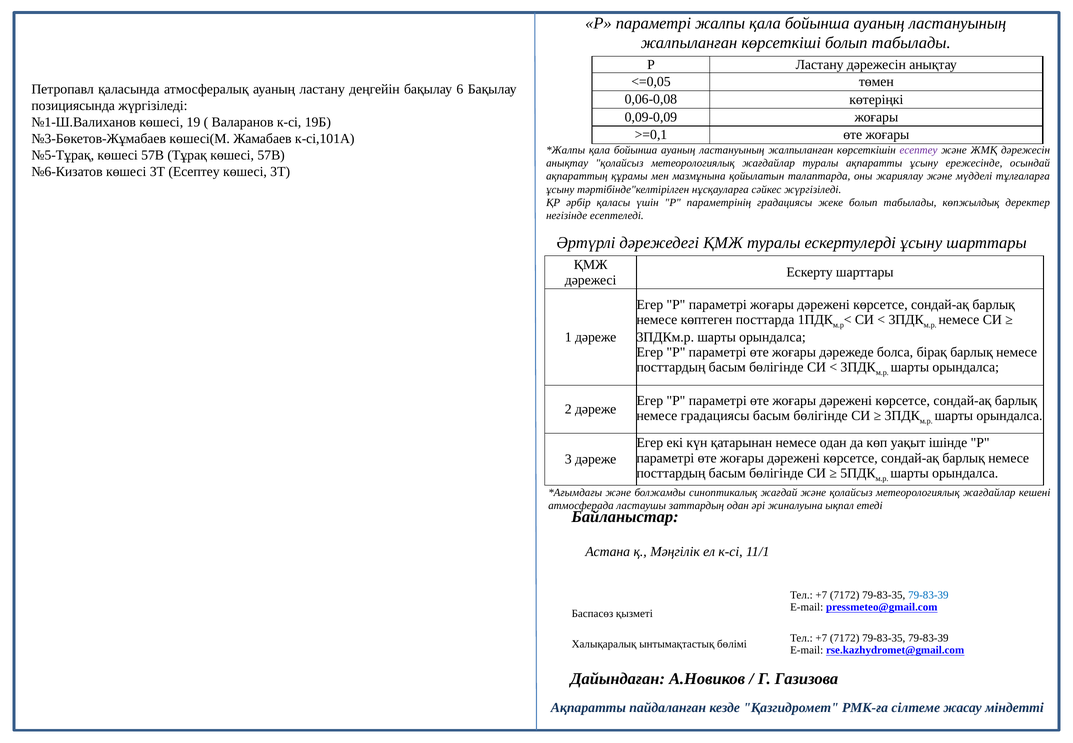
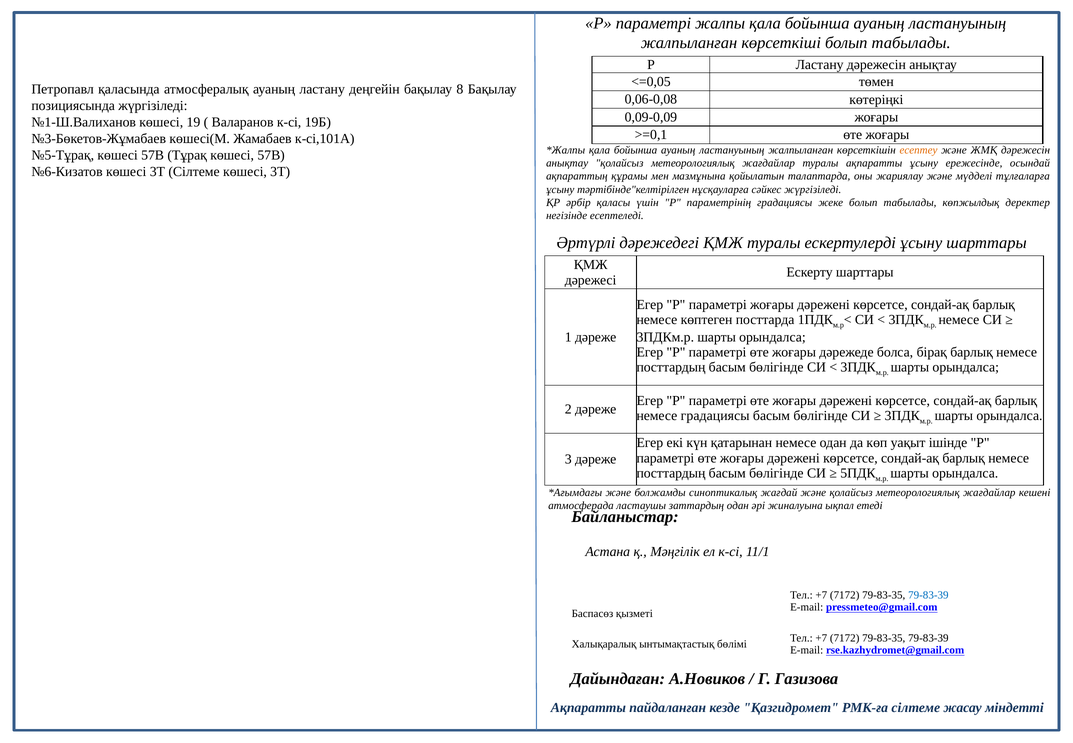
6: 6 -> 8 (460, 89)
есептеу colour: purple -> orange (918, 150)
3Т Есептеу: Есептеу -> Сілтеме (194, 172)
